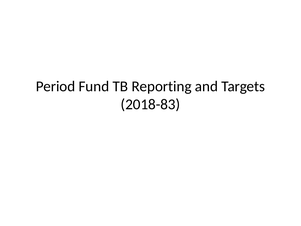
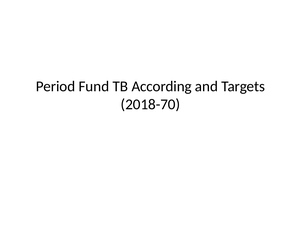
Reporting: Reporting -> According (162, 86)
2018-83: 2018-83 -> 2018-70 (150, 104)
